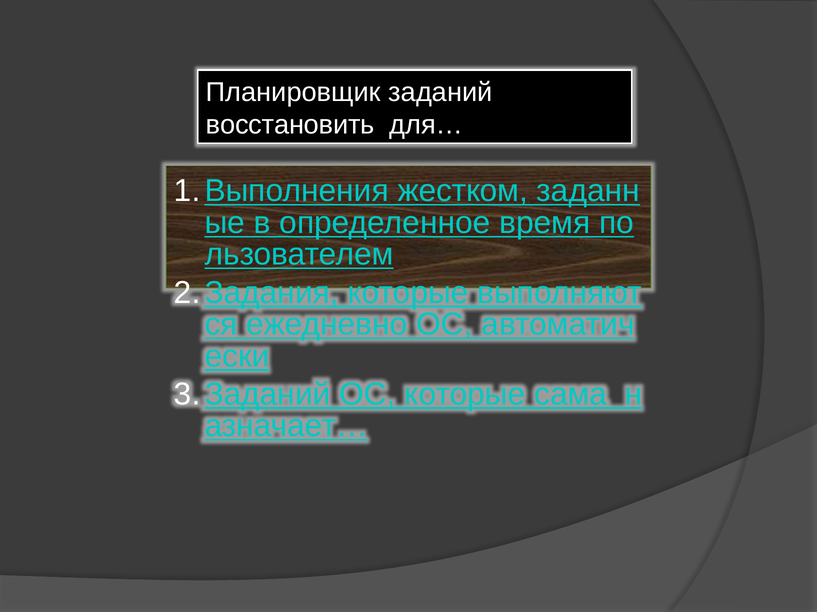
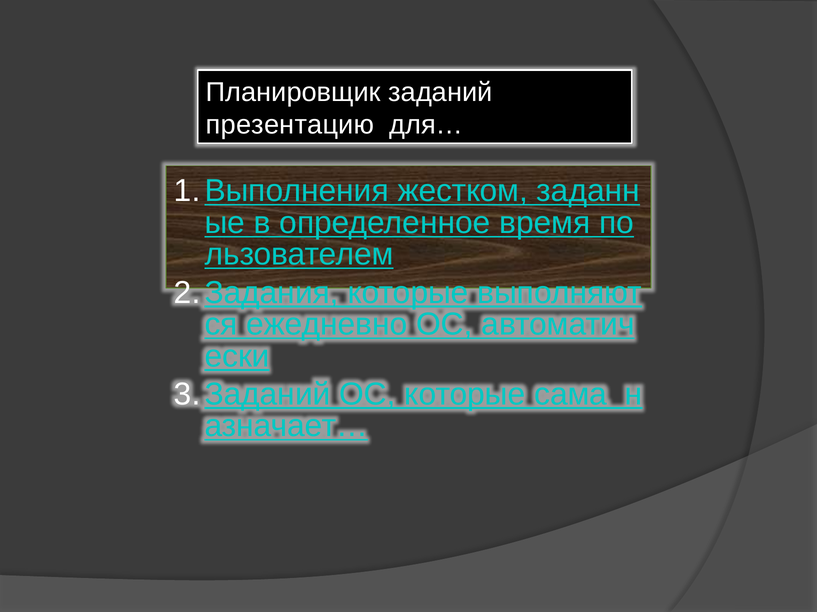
восстановить: восстановить -> презентацию (290, 125)
